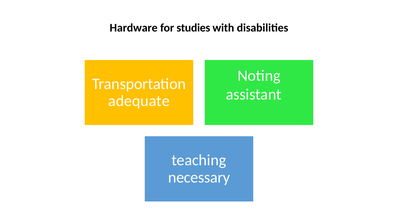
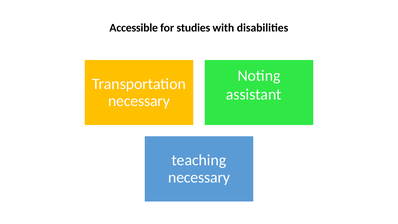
Hardware: Hardware -> Accessible (134, 28)
adequate: adequate -> necessary (139, 101)
